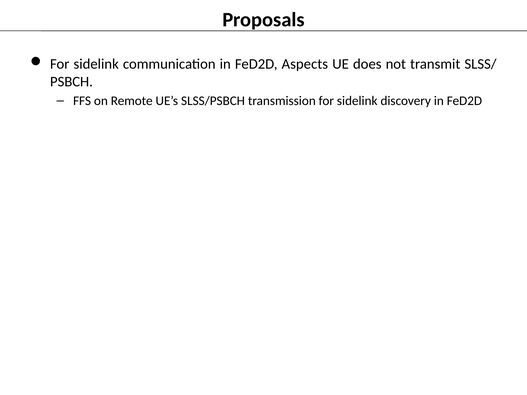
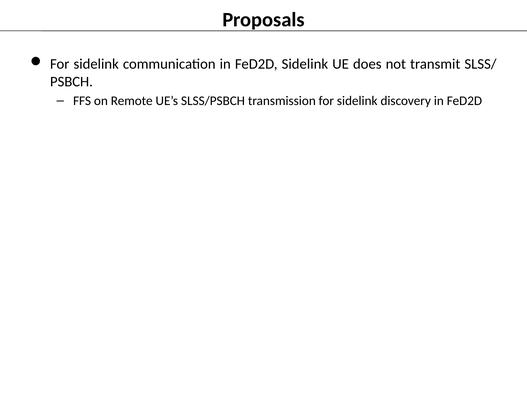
FeD2D Aspects: Aspects -> Sidelink (305, 64)
